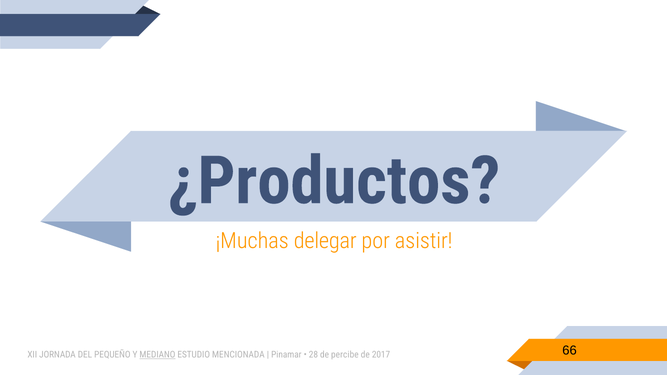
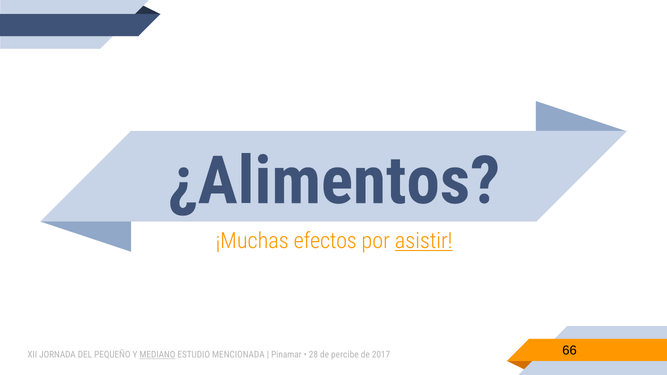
¿Productos: ¿Productos -> ¿Alimentos (334, 181)
delegar: delegar -> efectos (325, 241)
asistir underline: none -> present (424, 241)
